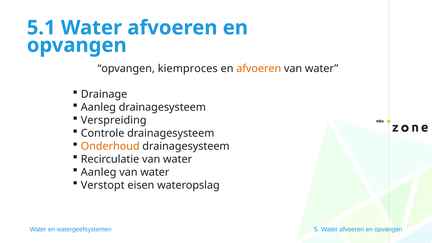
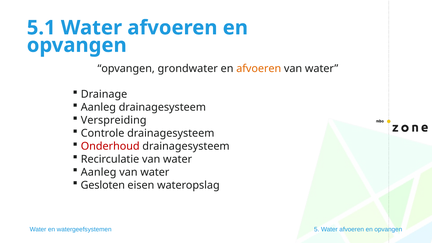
kiemproces: kiemproces -> grondwater (188, 68)
Onderhoud colour: orange -> red (110, 146)
Verstopt: Verstopt -> Gesloten (103, 185)
